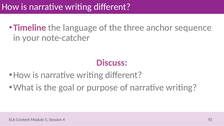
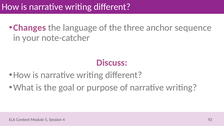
Timeline: Timeline -> Changes (30, 28)
